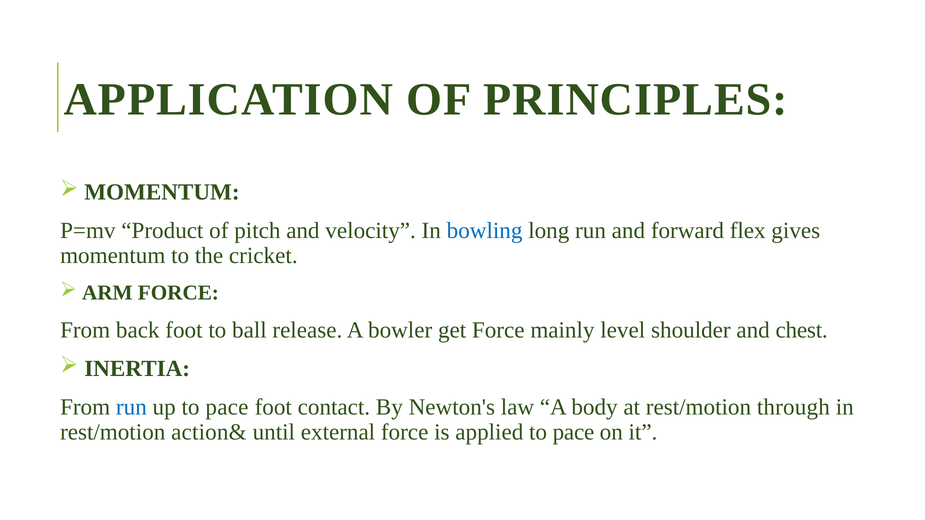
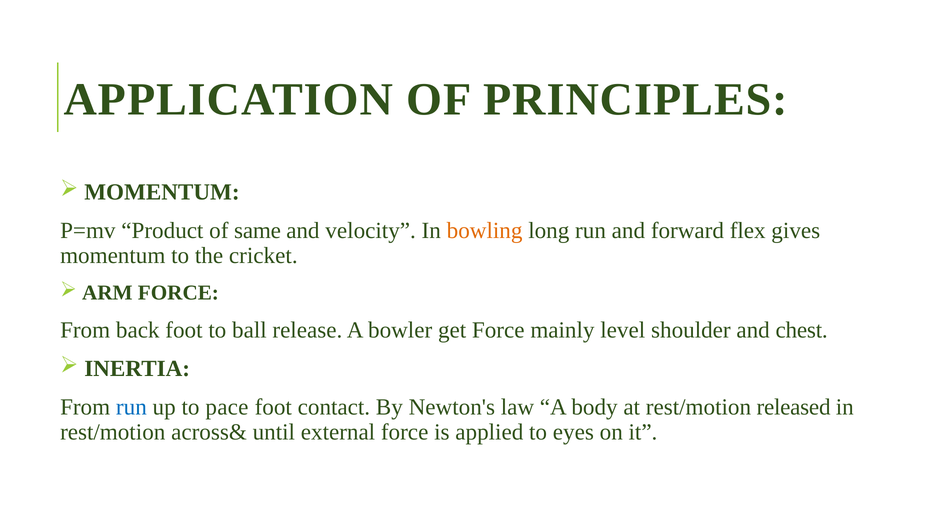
pitch: pitch -> same (258, 231)
bowling colour: blue -> orange (485, 231)
through: through -> released (794, 407)
action&: action& -> across& (209, 432)
applied to pace: pace -> eyes (573, 432)
